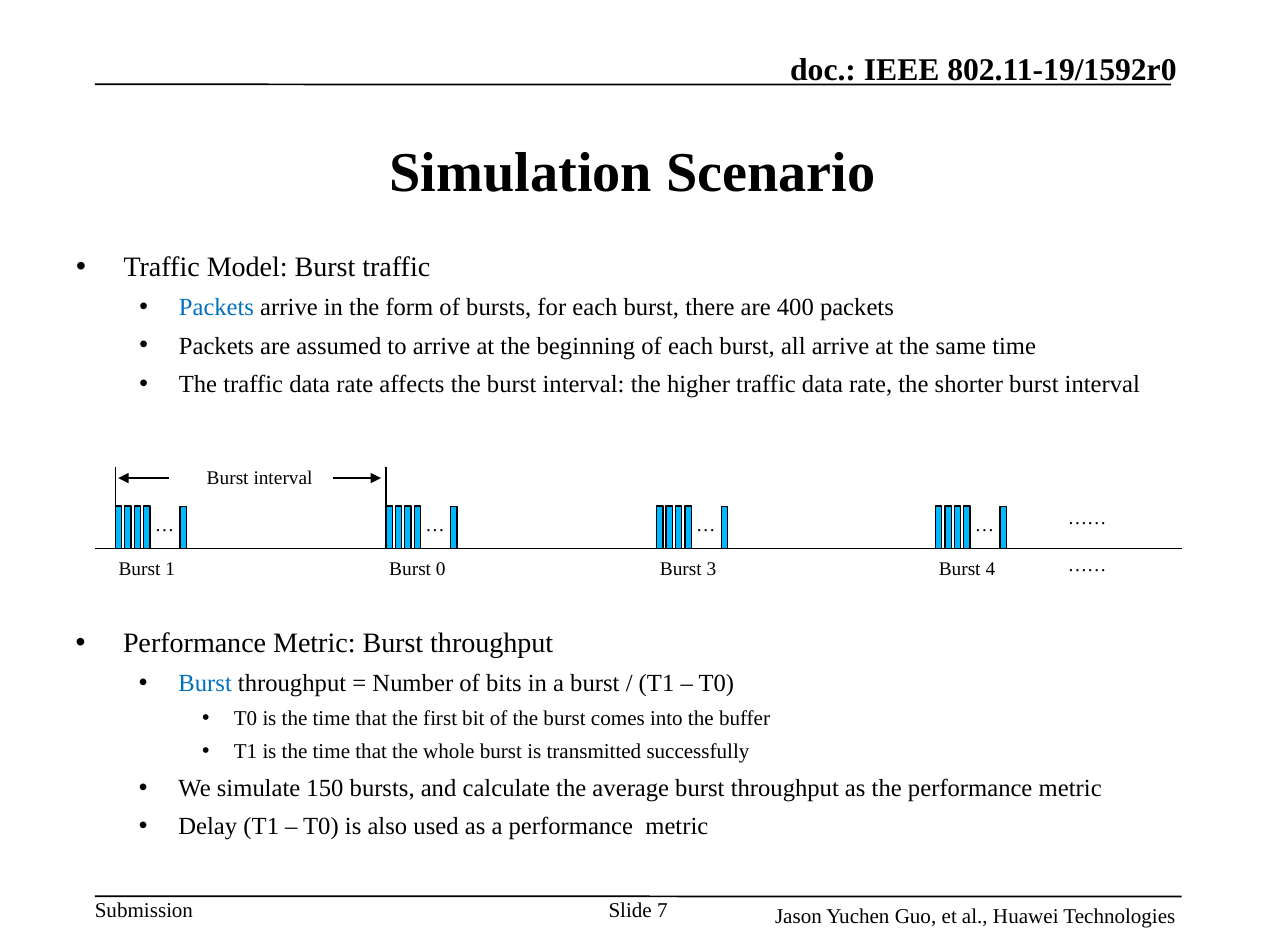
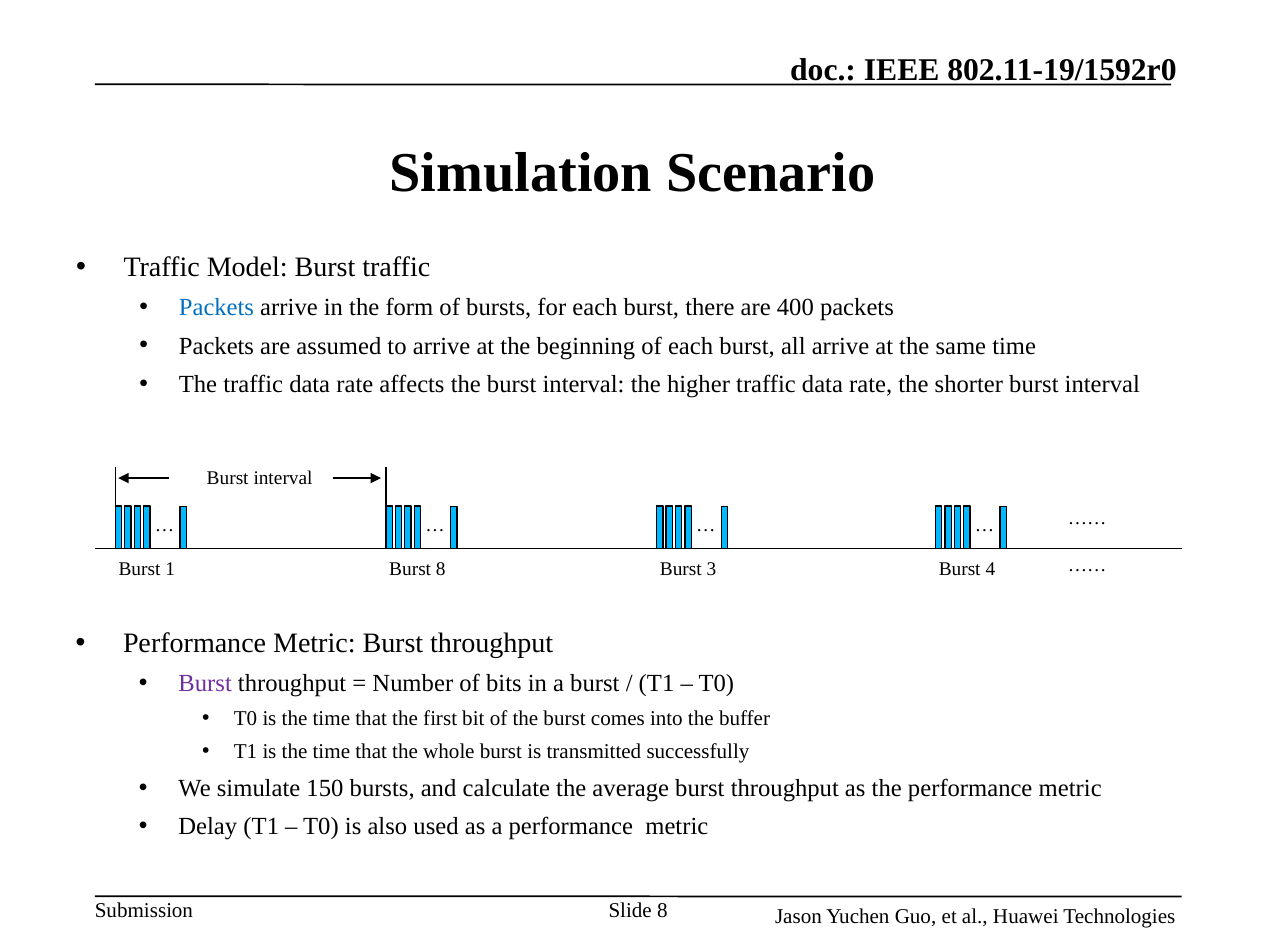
Burst 0: 0 -> 8 (441, 569)
Burst colour: blue -> purple (205, 684)
Slide 7: 7 -> 8 (662, 911)
